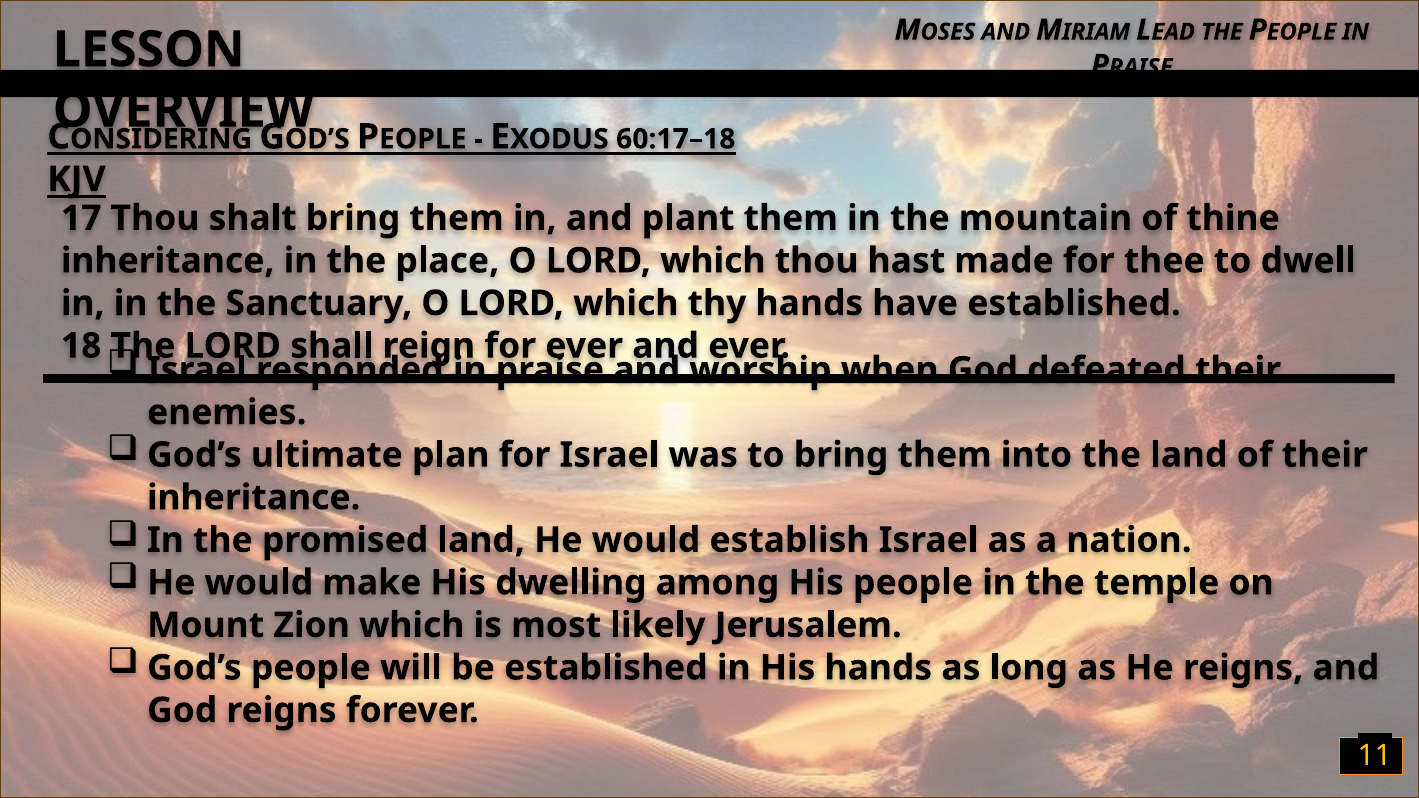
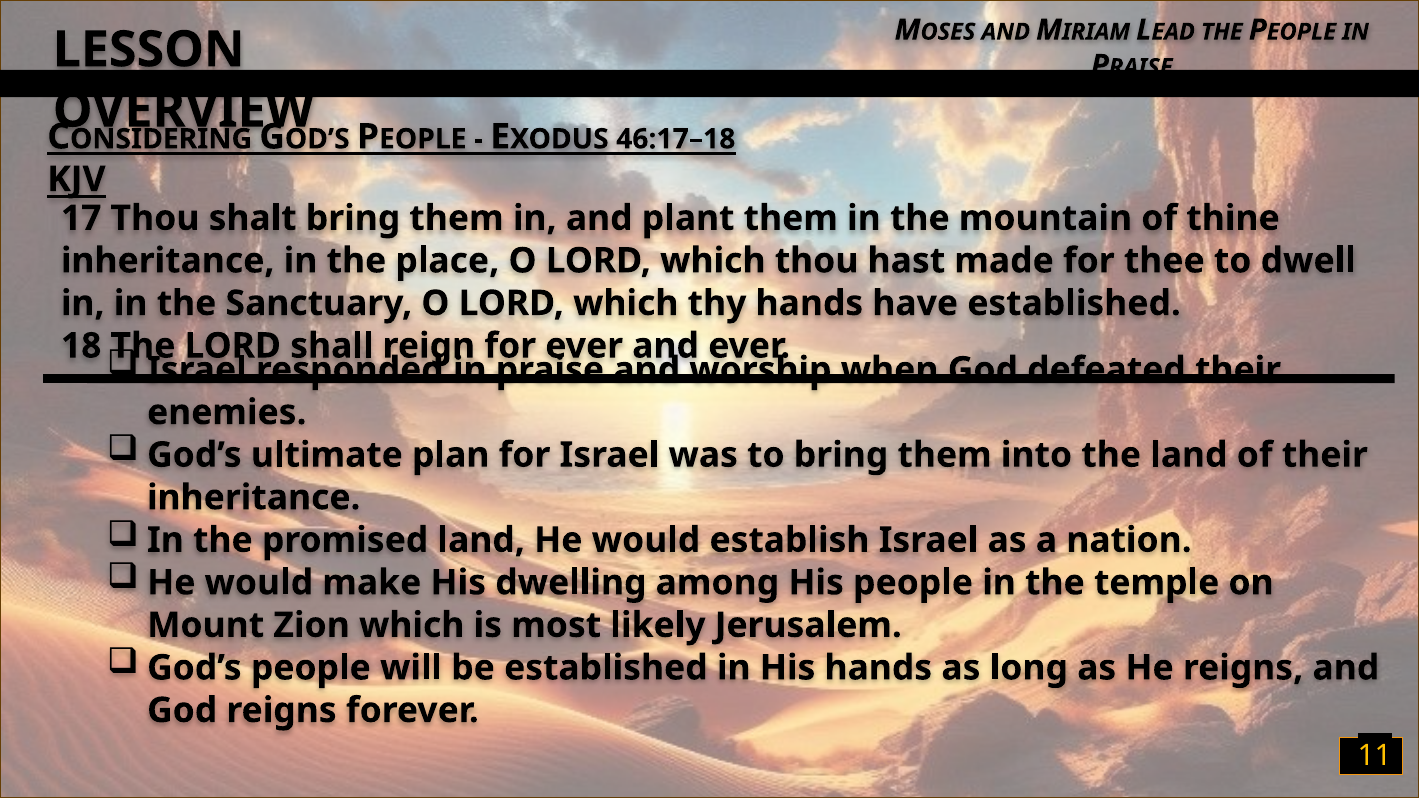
60:17–18: 60:17–18 -> 46:17–18 (676, 139)
